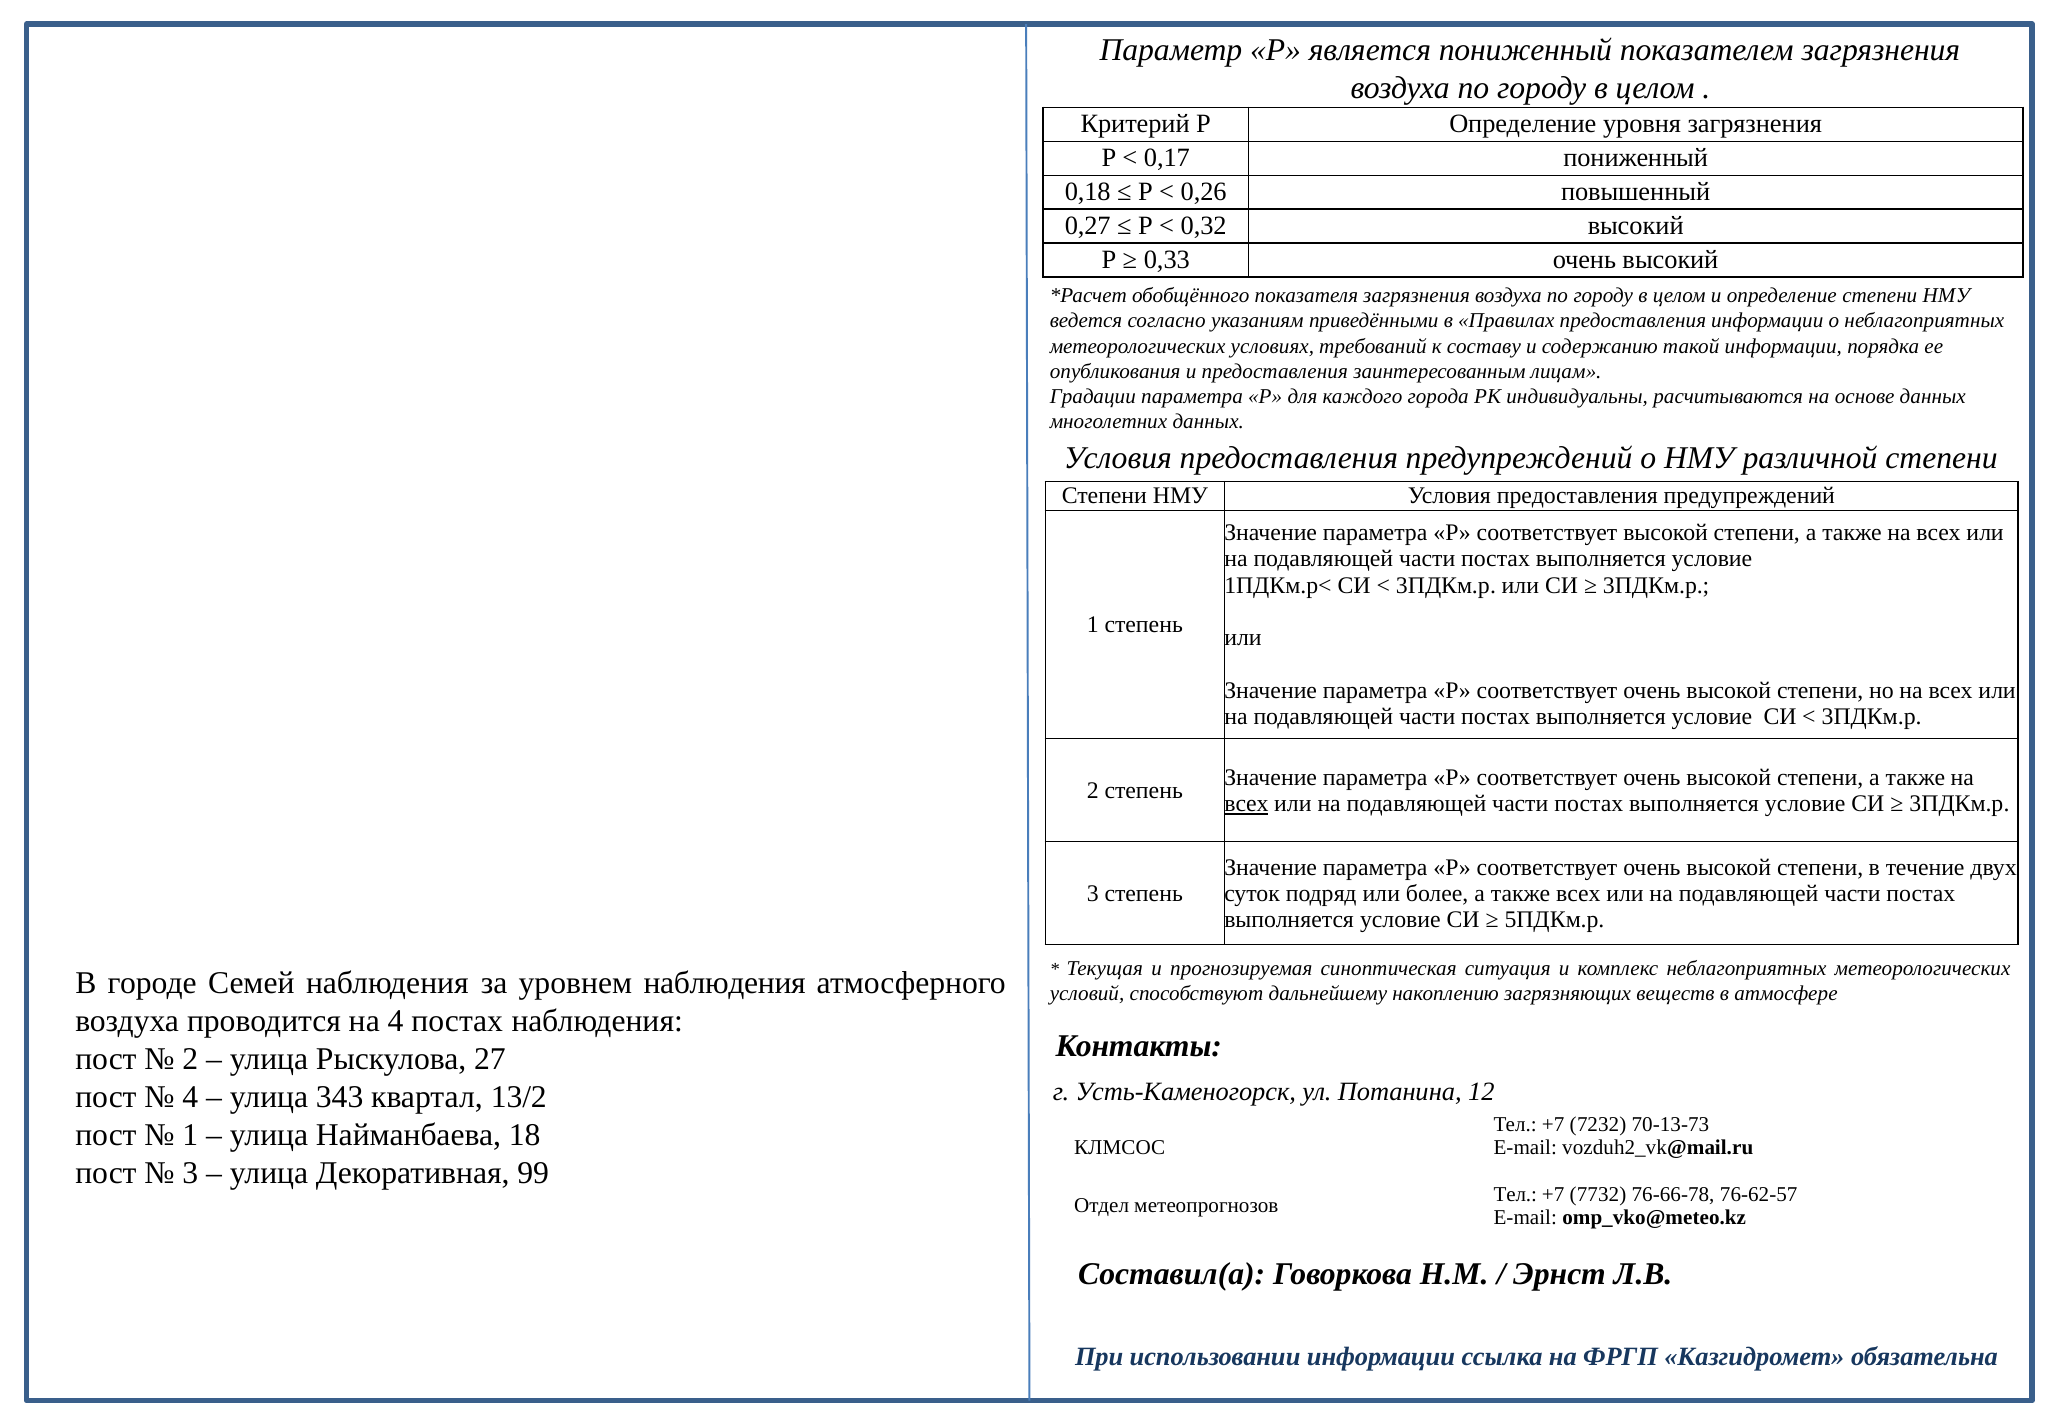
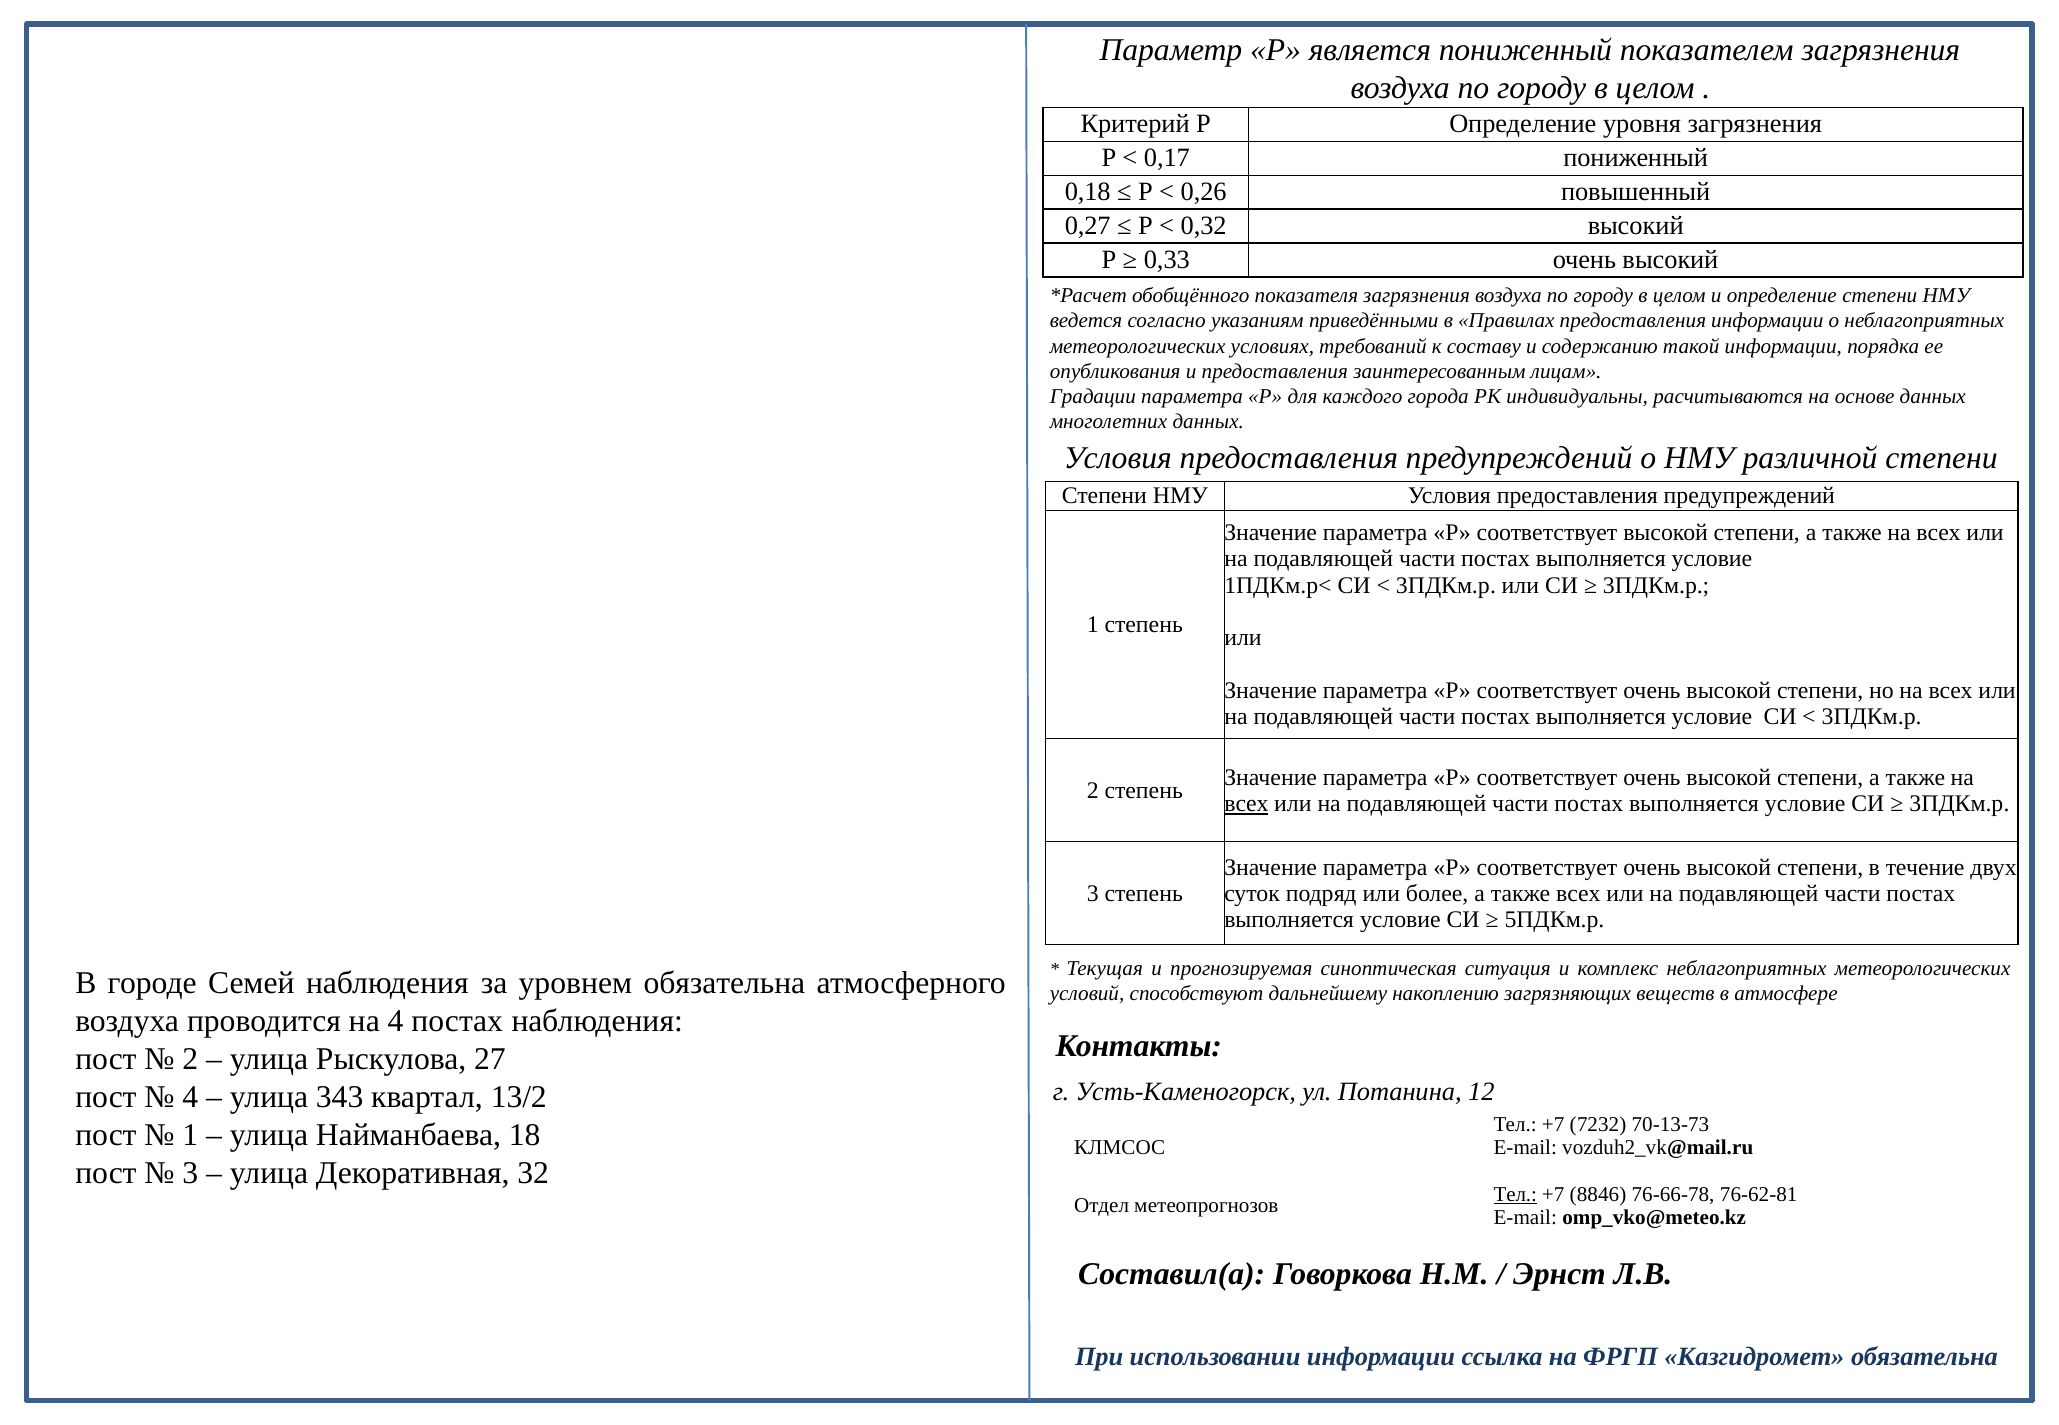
уровнем наблюдения: наблюдения -> обязательна (724, 983)
99: 99 -> 32 (533, 1173)
Тел underline: none -> present (1515, 1194)
7732: 7732 -> 8846 (1598, 1194)
76-62-57: 76-62-57 -> 76-62-81 (1759, 1194)
